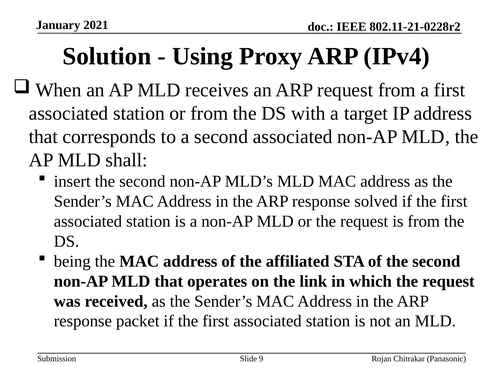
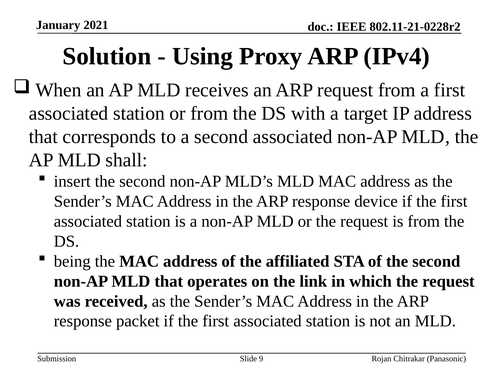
solved: solved -> device (376, 202)
